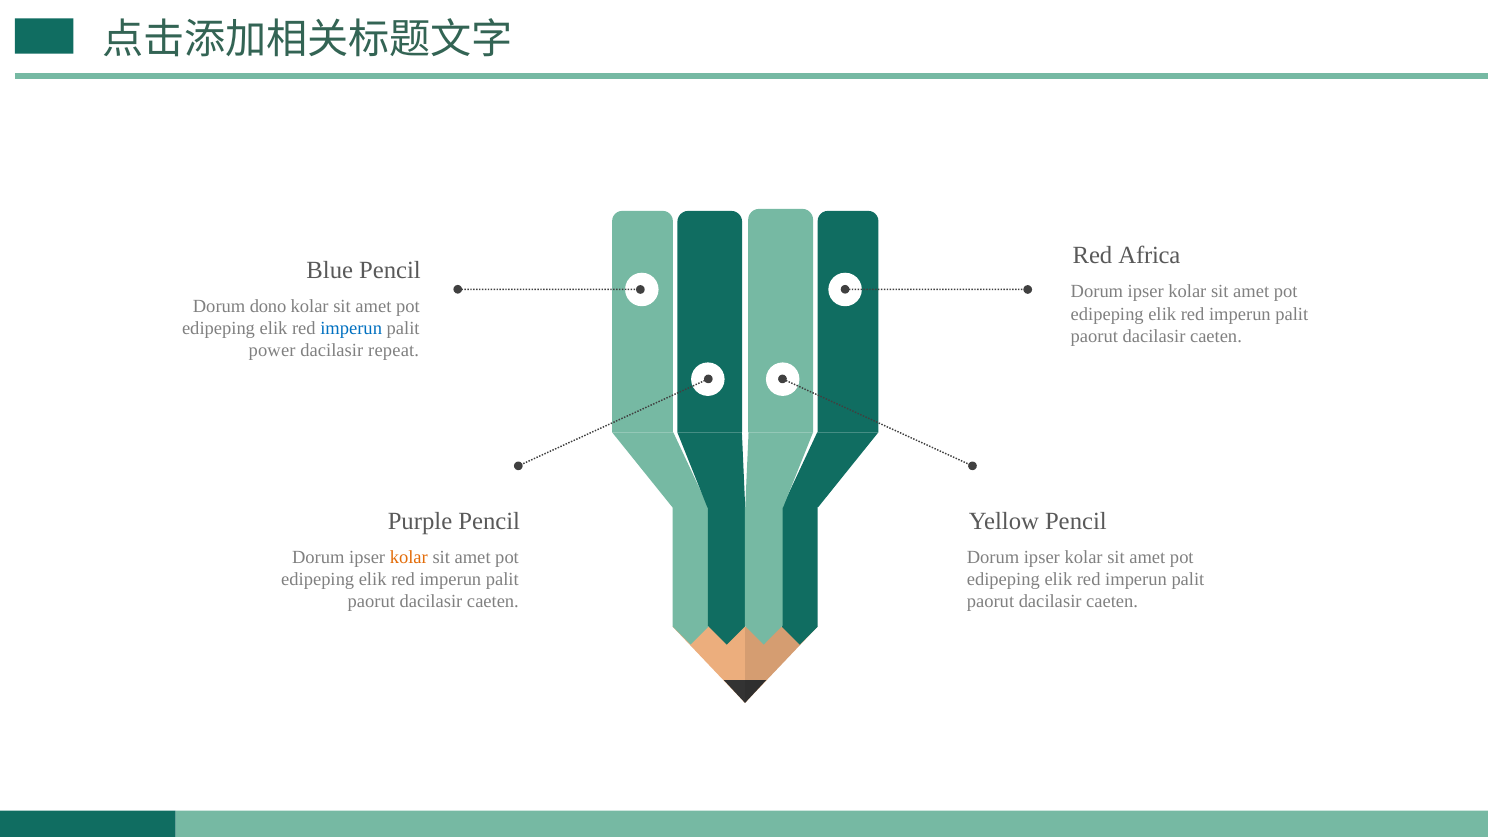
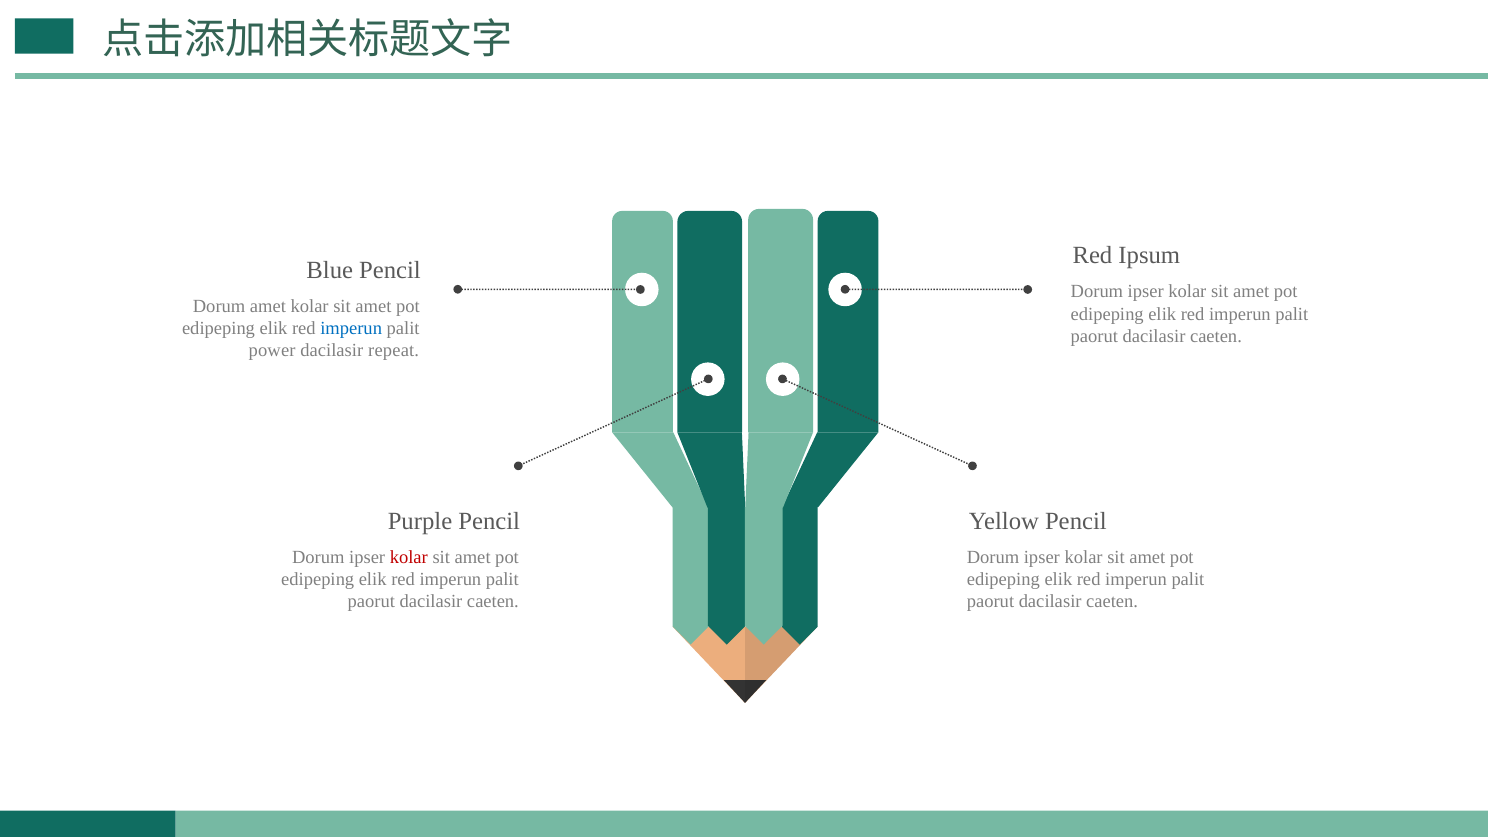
Africa: Africa -> Ipsum (1149, 256)
Dorum dono: dono -> amet (268, 306)
kolar colour: orange -> red (409, 557)
